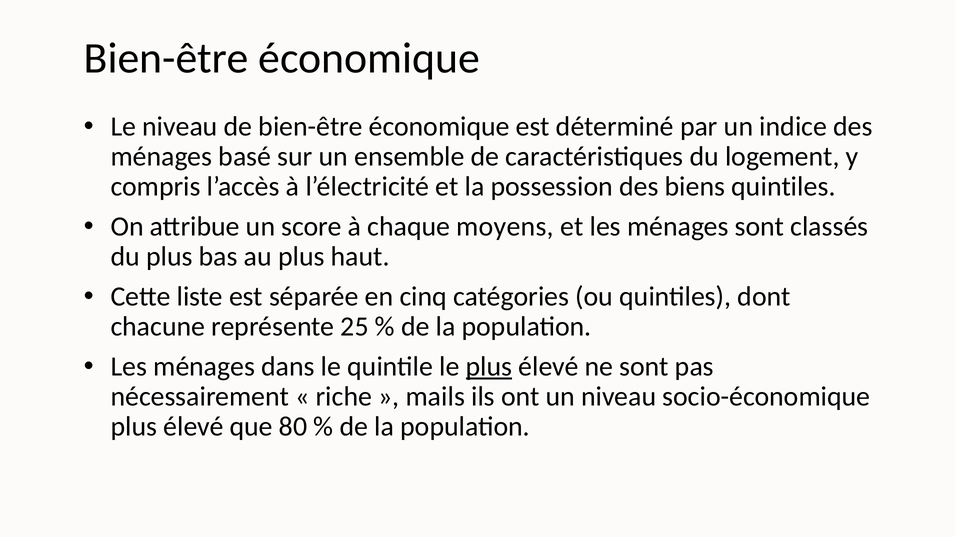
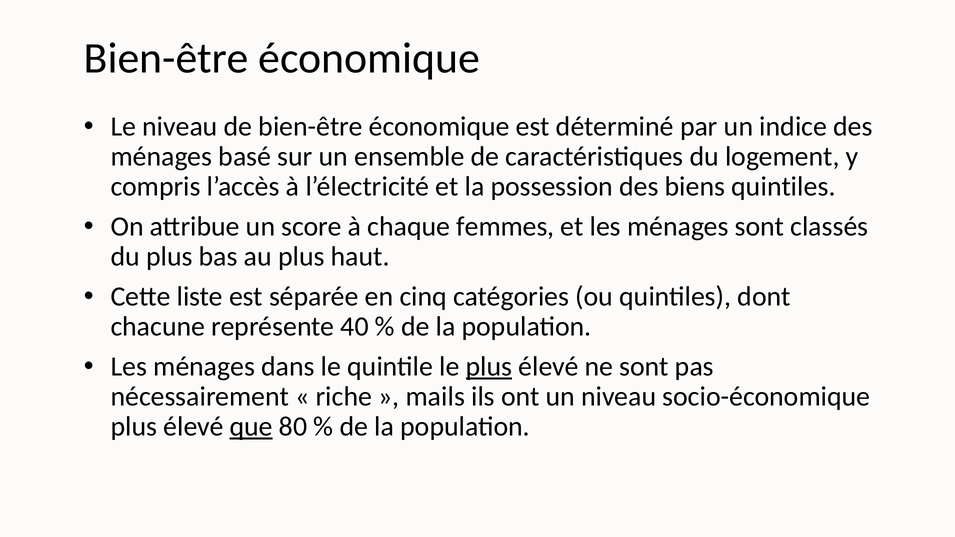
moyens: moyens -> femmes (505, 227)
25: 25 -> 40 (355, 327)
que underline: none -> present (251, 427)
